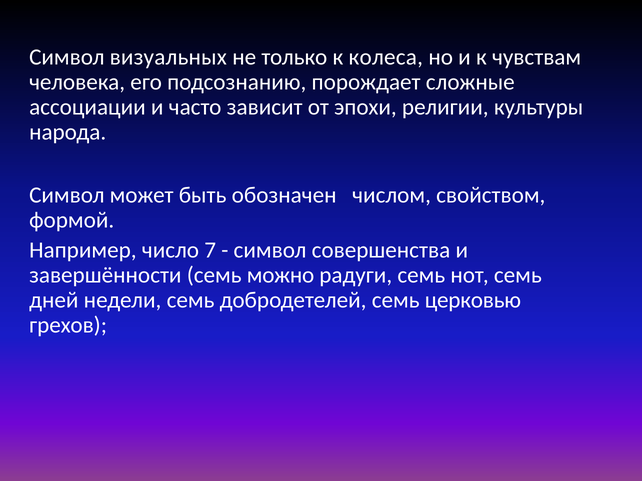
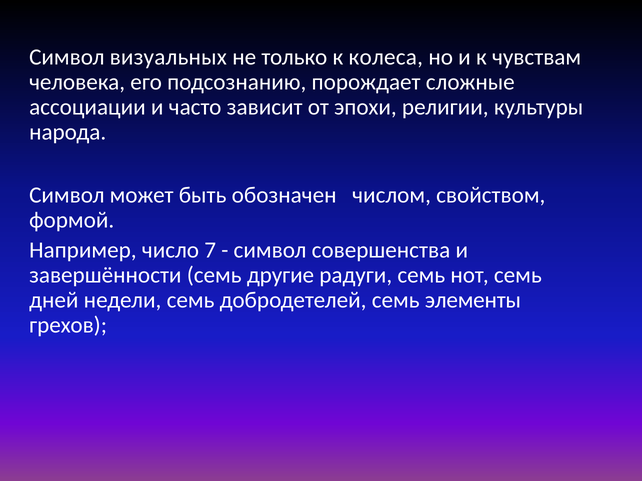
можно: можно -> другие (280, 276)
церковью: церковью -> элементы (473, 301)
